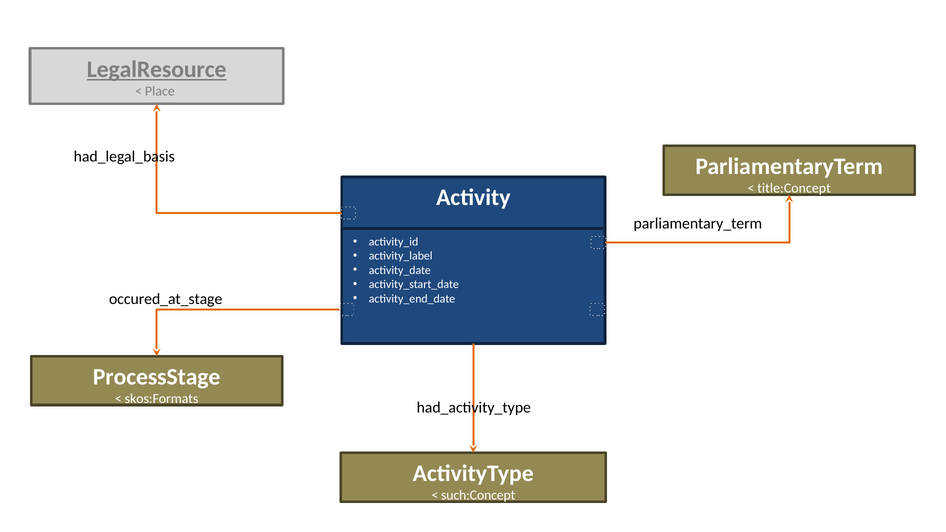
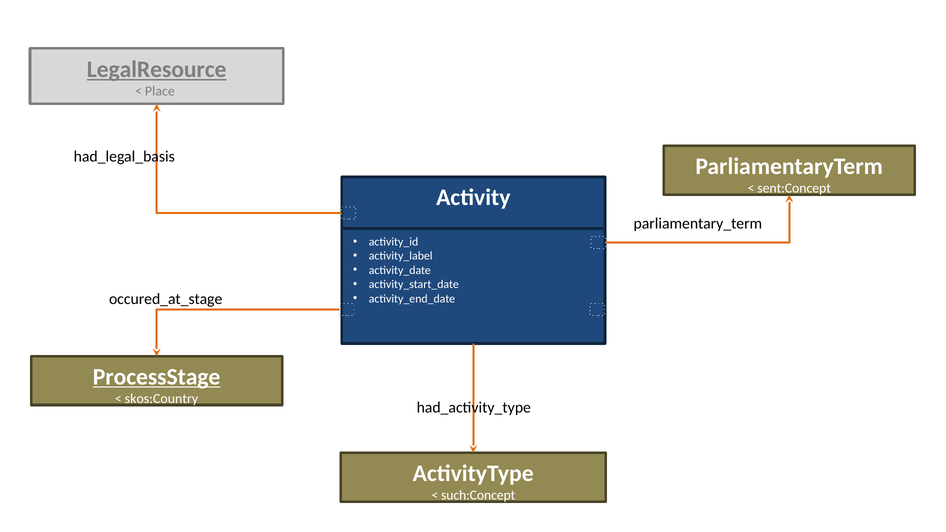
title:Concept: title:Concept -> sent:Concept (794, 188)
ProcessStage underline: none -> present (157, 377)
skos:Formats: skos:Formats -> skos:Country (161, 399)
